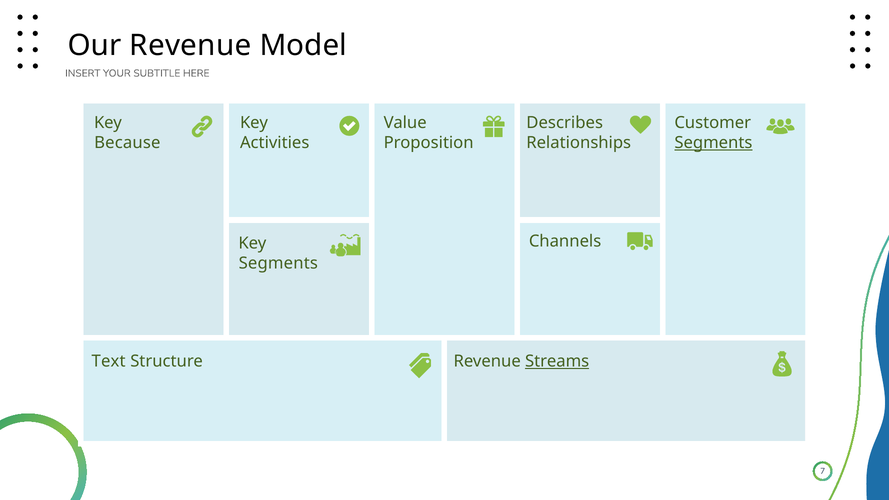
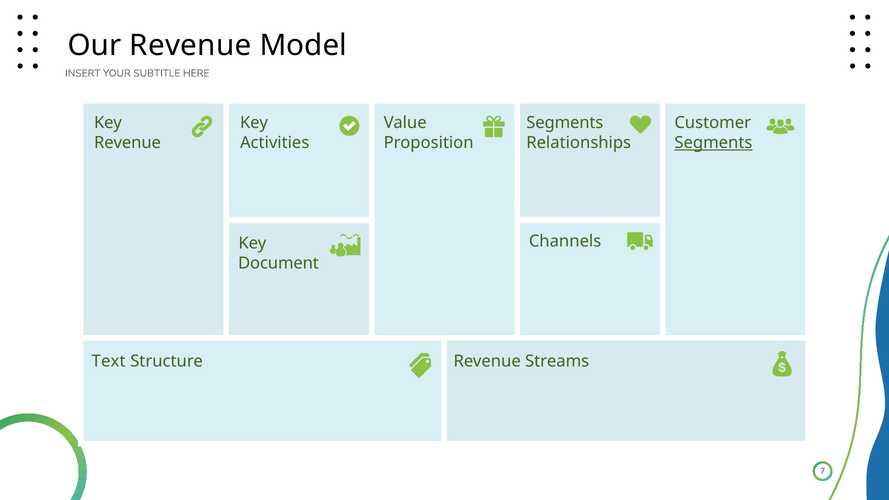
Describes: Describes -> Segments (565, 123)
Because: Because -> Revenue (127, 143)
Segments: Segments -> Document (278, 263)
Streams underline: present -> none (557, 361)
